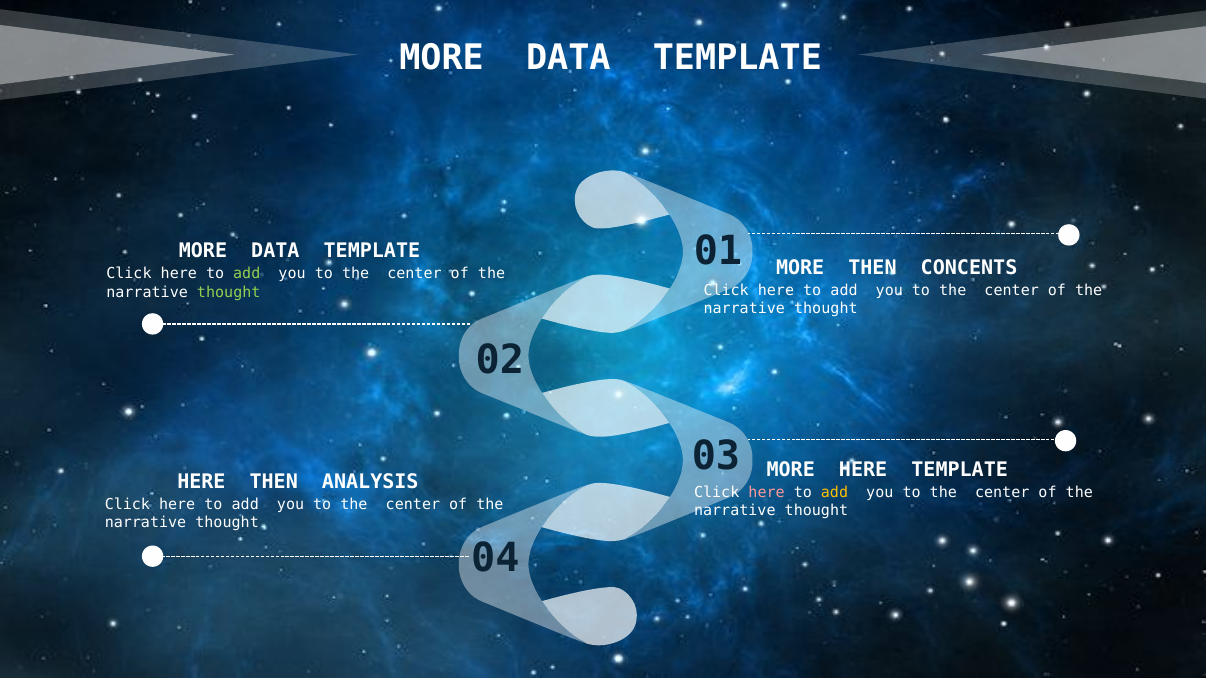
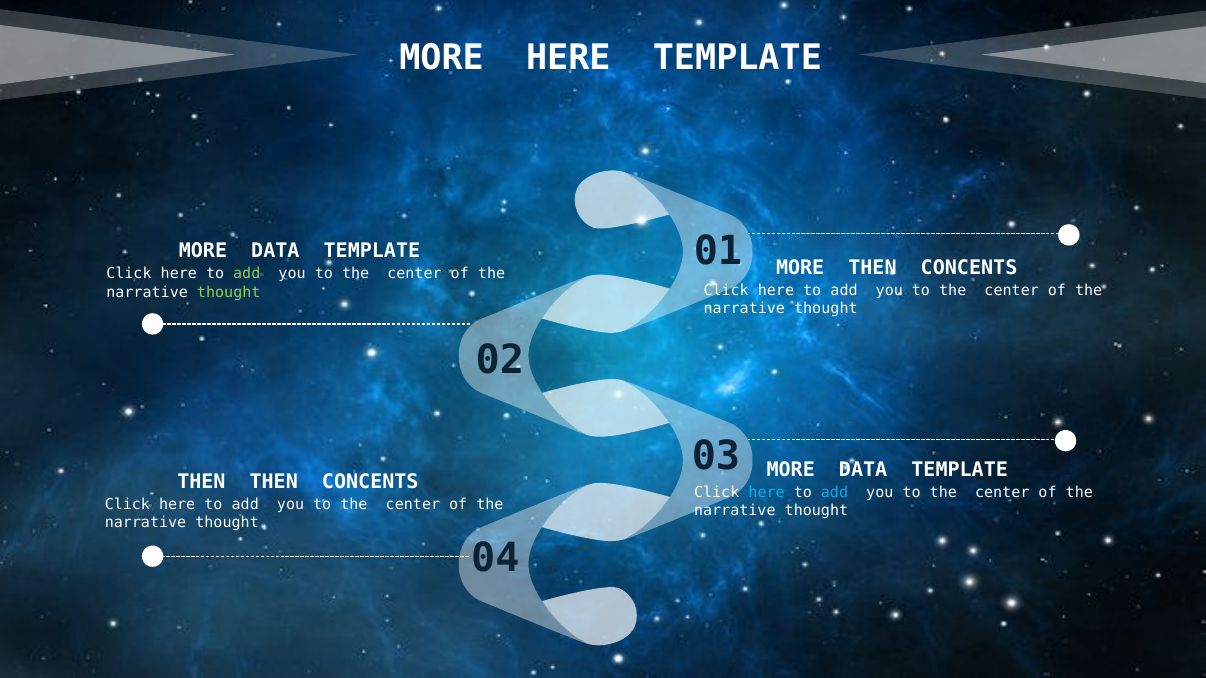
DATA: DATA -> HERE (568, 58)
HERE: HERE -> DATA (863, 470)
HERE: HERE -> THEN (201, 482)
ANALYSIS: ANALYSIS -> CONCENTS (370, 482)
here colour: pink -> light blue (767, 493)
add colour: yellow -> light blue (835, 493)
